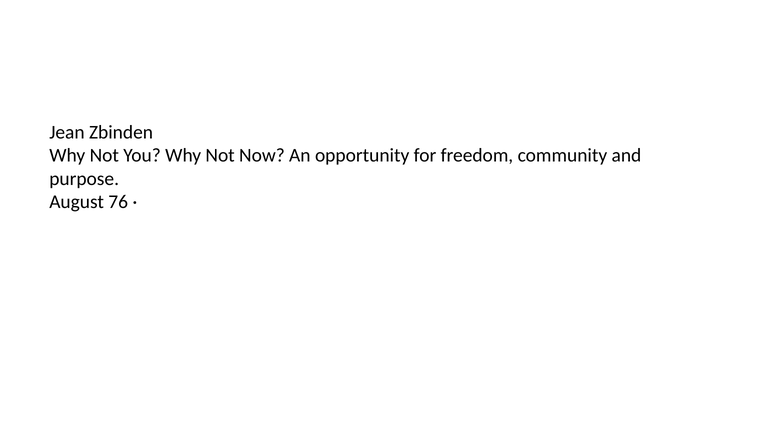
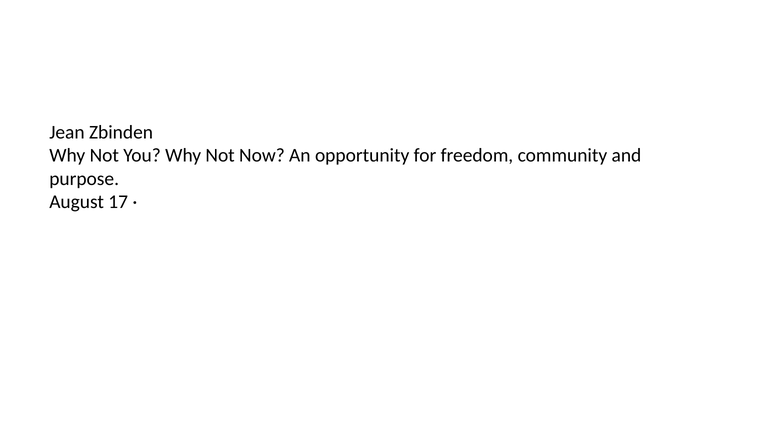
76: 76 -> 17 (118, 202)
